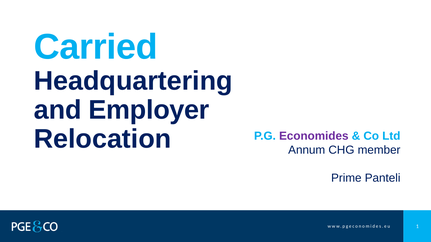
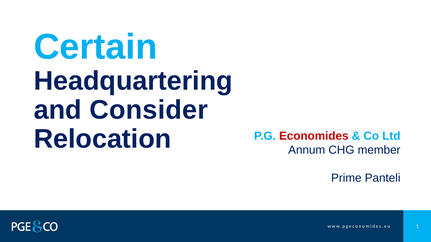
Carried: Carried -> Certain (96, 47)
Employer: Employer -> Consider (149, 110)
Economides colour: purple -> red (314, 136)
